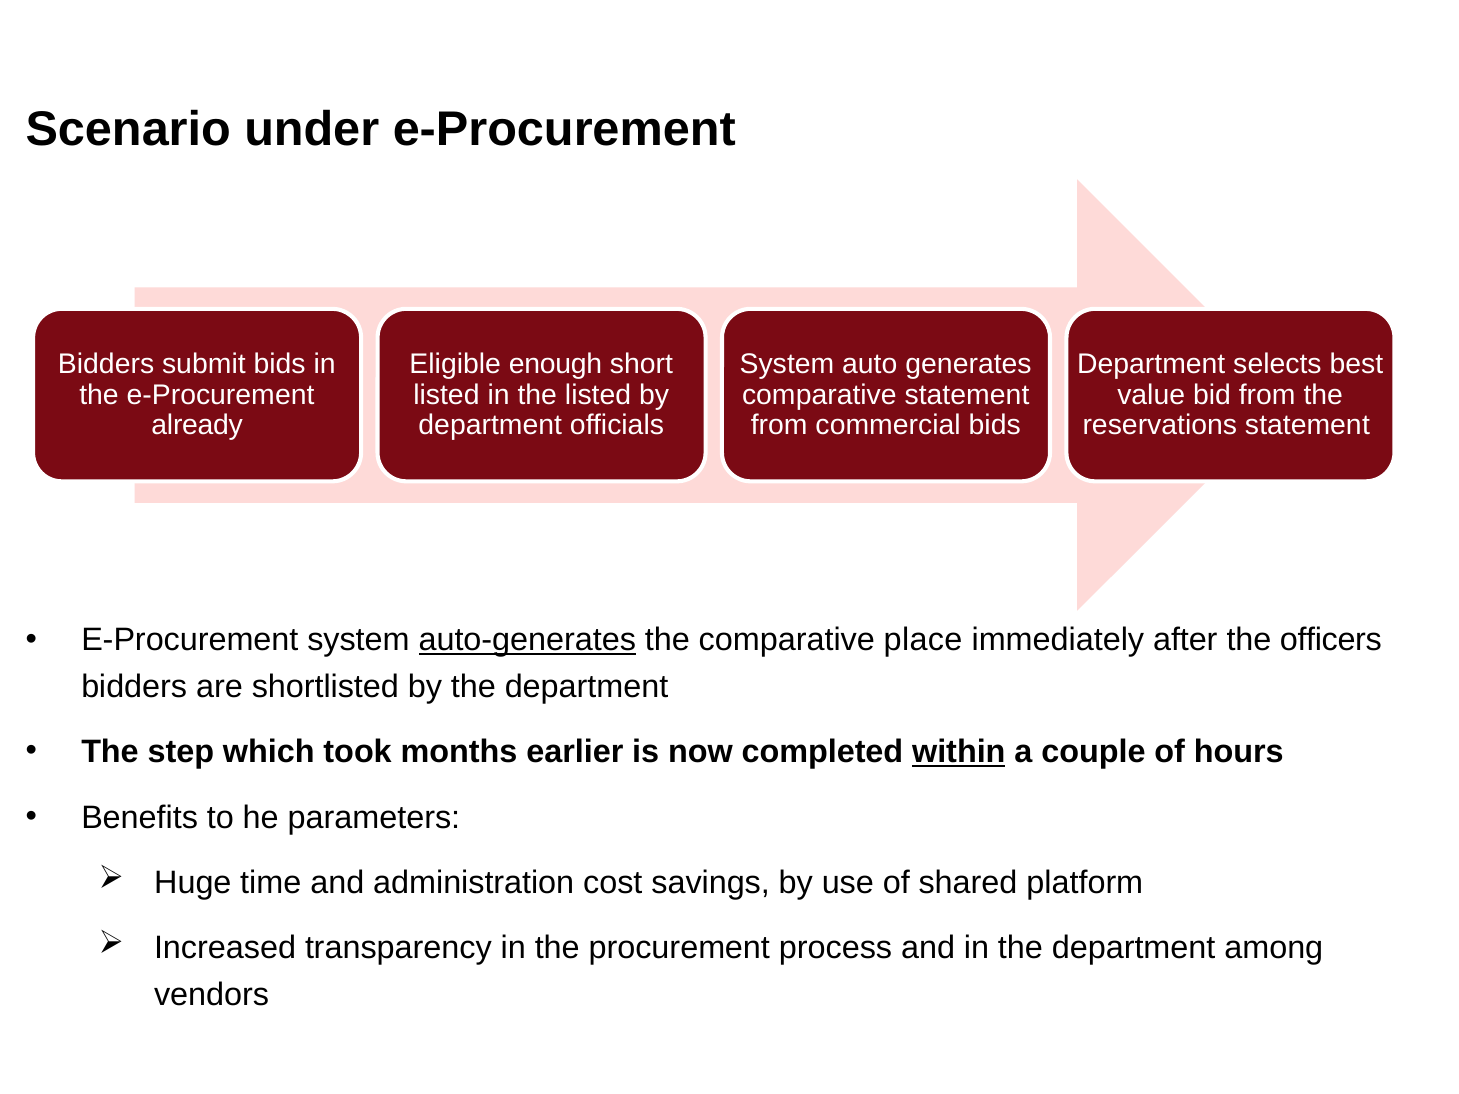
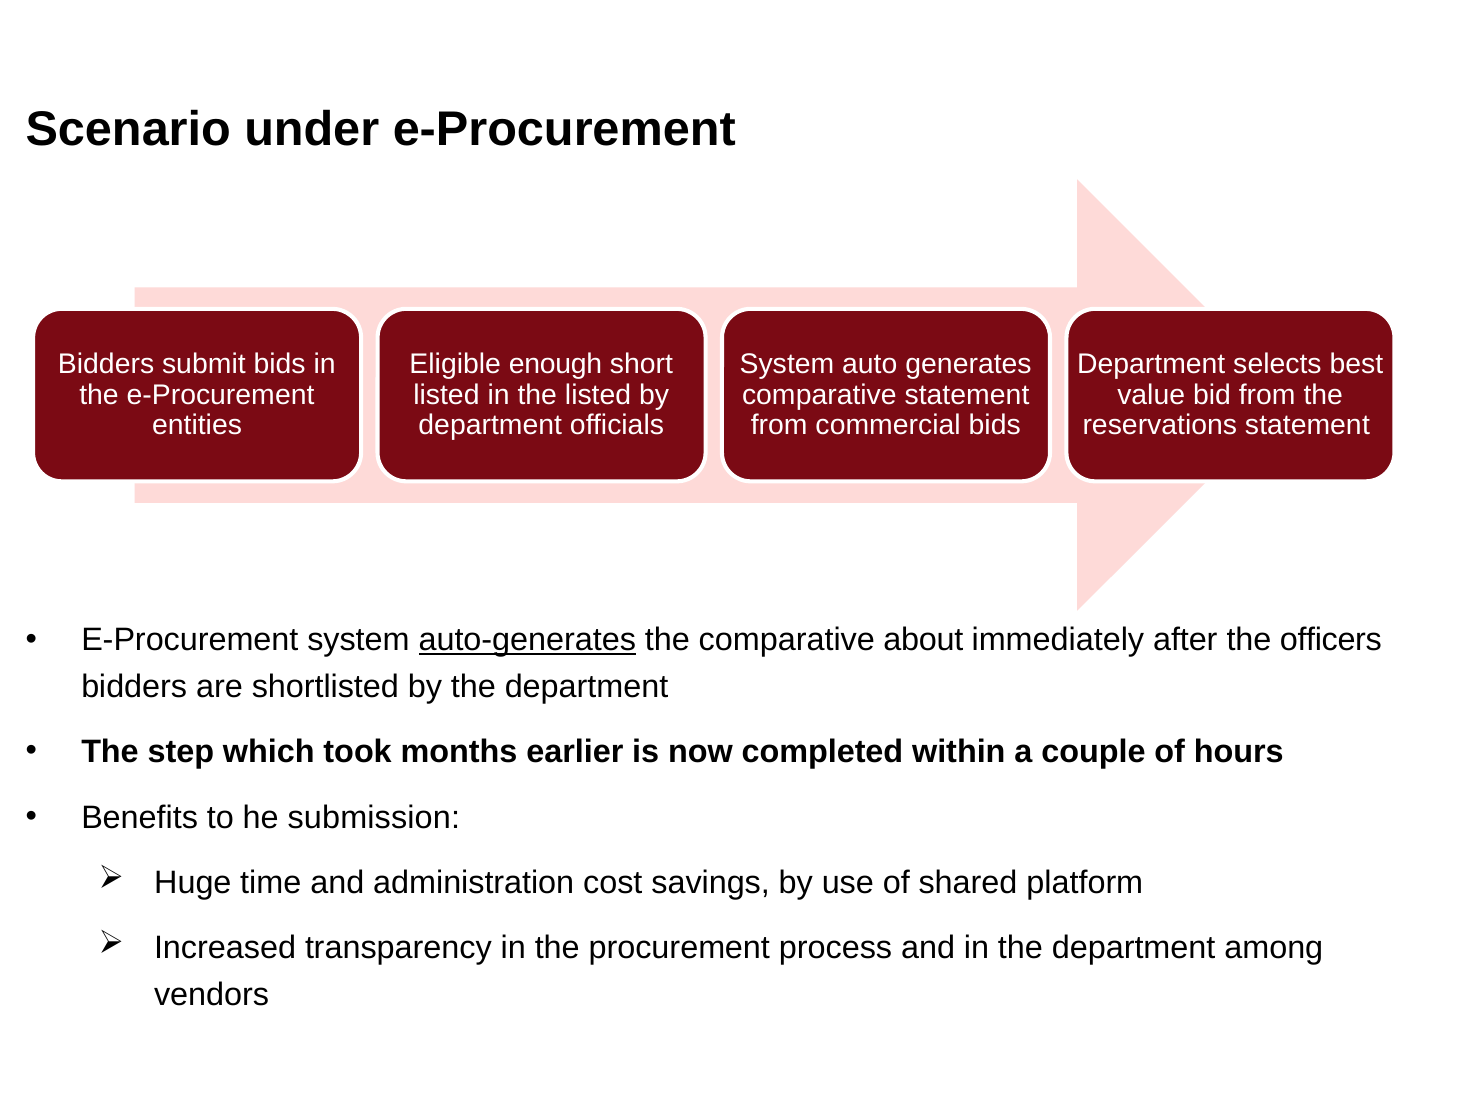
already: already -> entities (197, 426)
place: place -> about (923, 640)
within underline: present -> none (959, 752)
parameters: parameters -> submission (374, 818)
